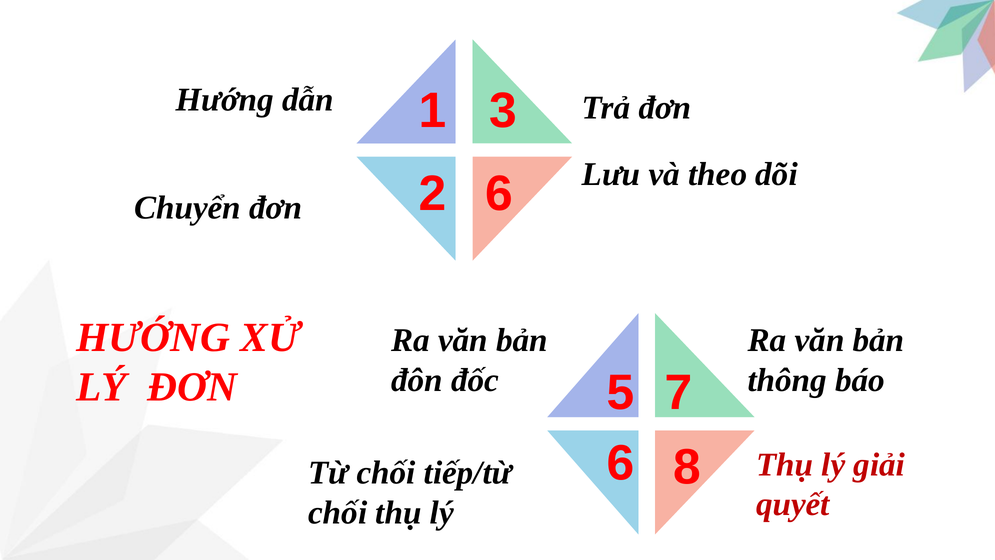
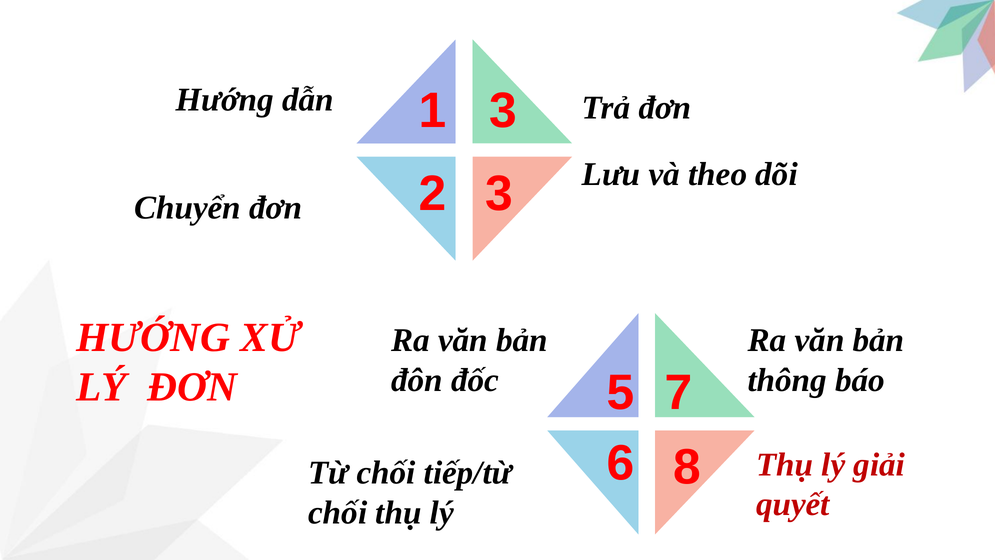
2 6: 6 -> 3 (499, 194)
